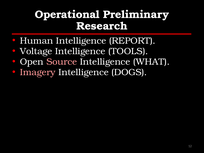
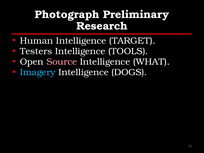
Operational: Operational -> Photograph (67, 14)
REPORT: REPORT -> TARGET (132, 41)
Voltage: Voltage -> Testers (36, 51)
Imagery colour: pink -> light blue (38, 72)
